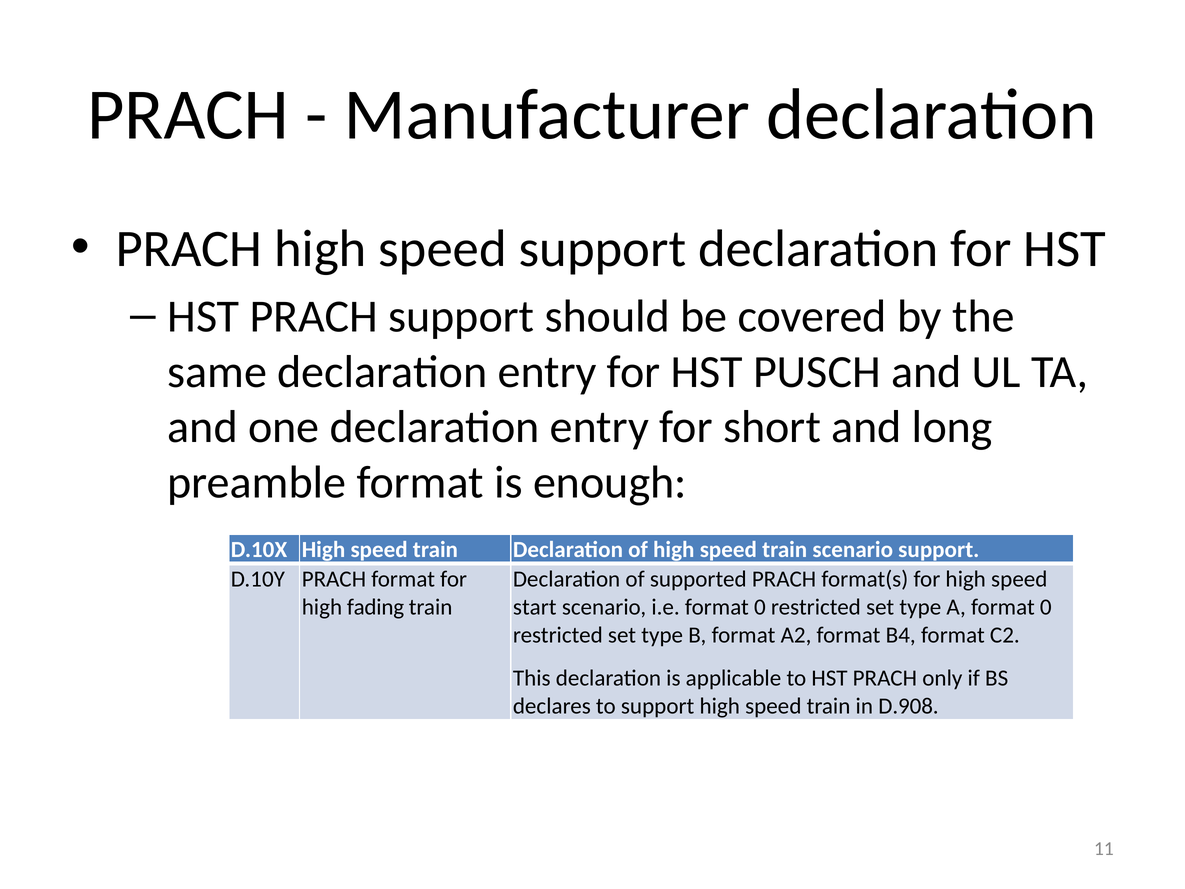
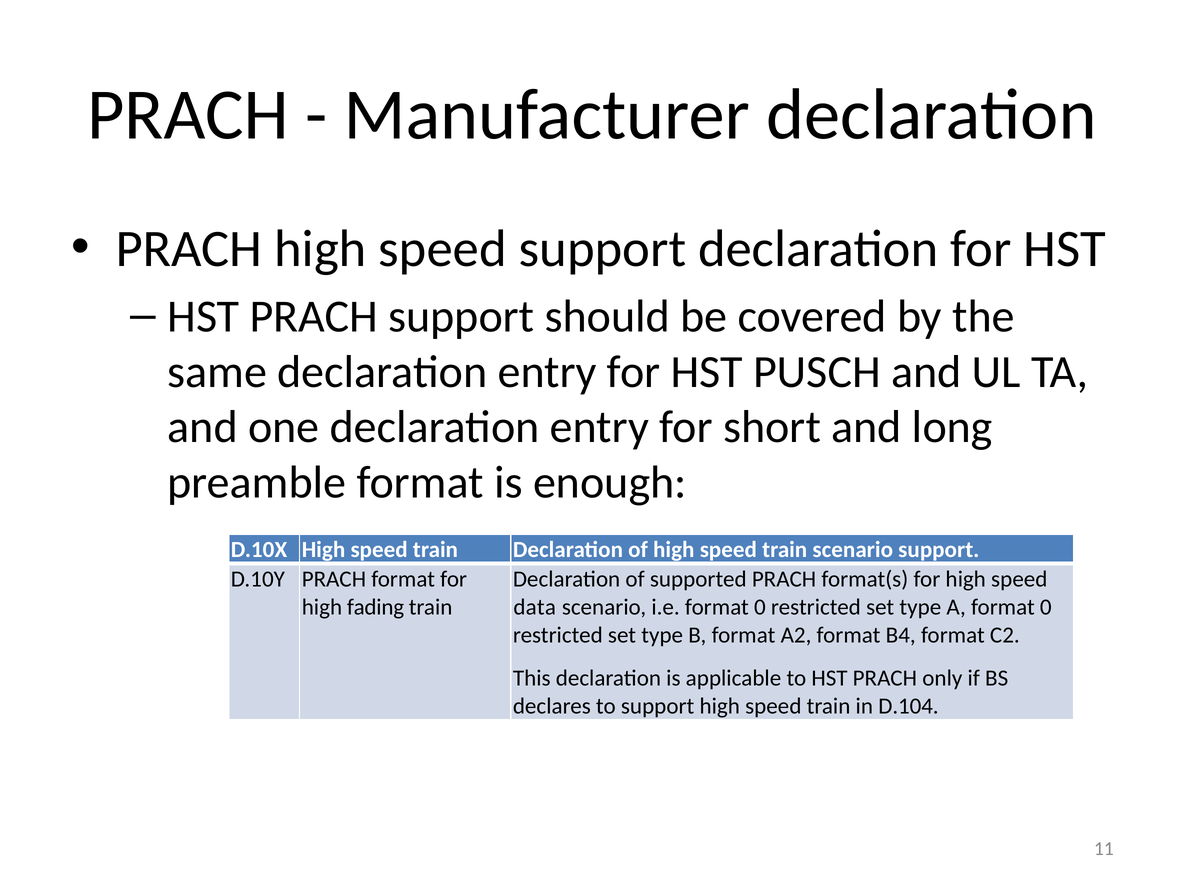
start: start -> data (535, 607)
D.908: D.908 -> D.104 (908, 706)
